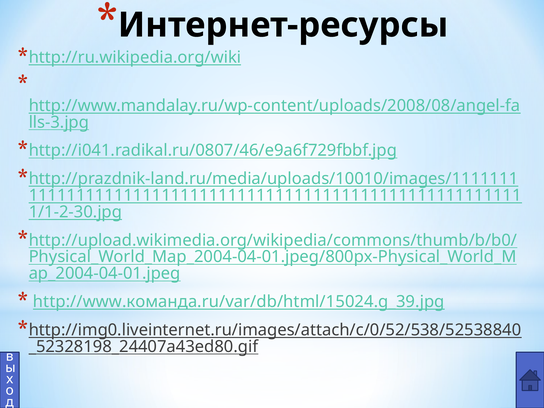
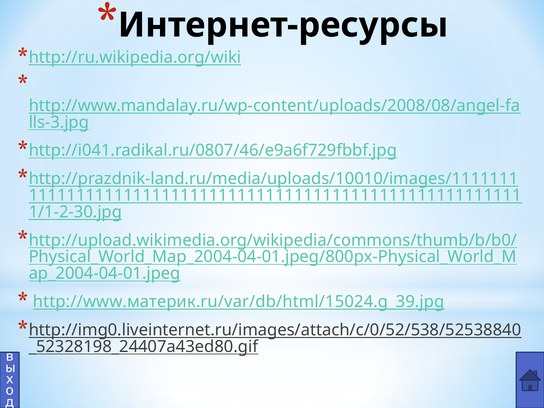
http://www.команда.ru/var/db/html/15024.g_39.jpg: http://www.команда.ru/var/db/html/15024.g_39.jpg -> http://www.материк.ru/var/db/html/15024.g_39.jpg (239, 302)
